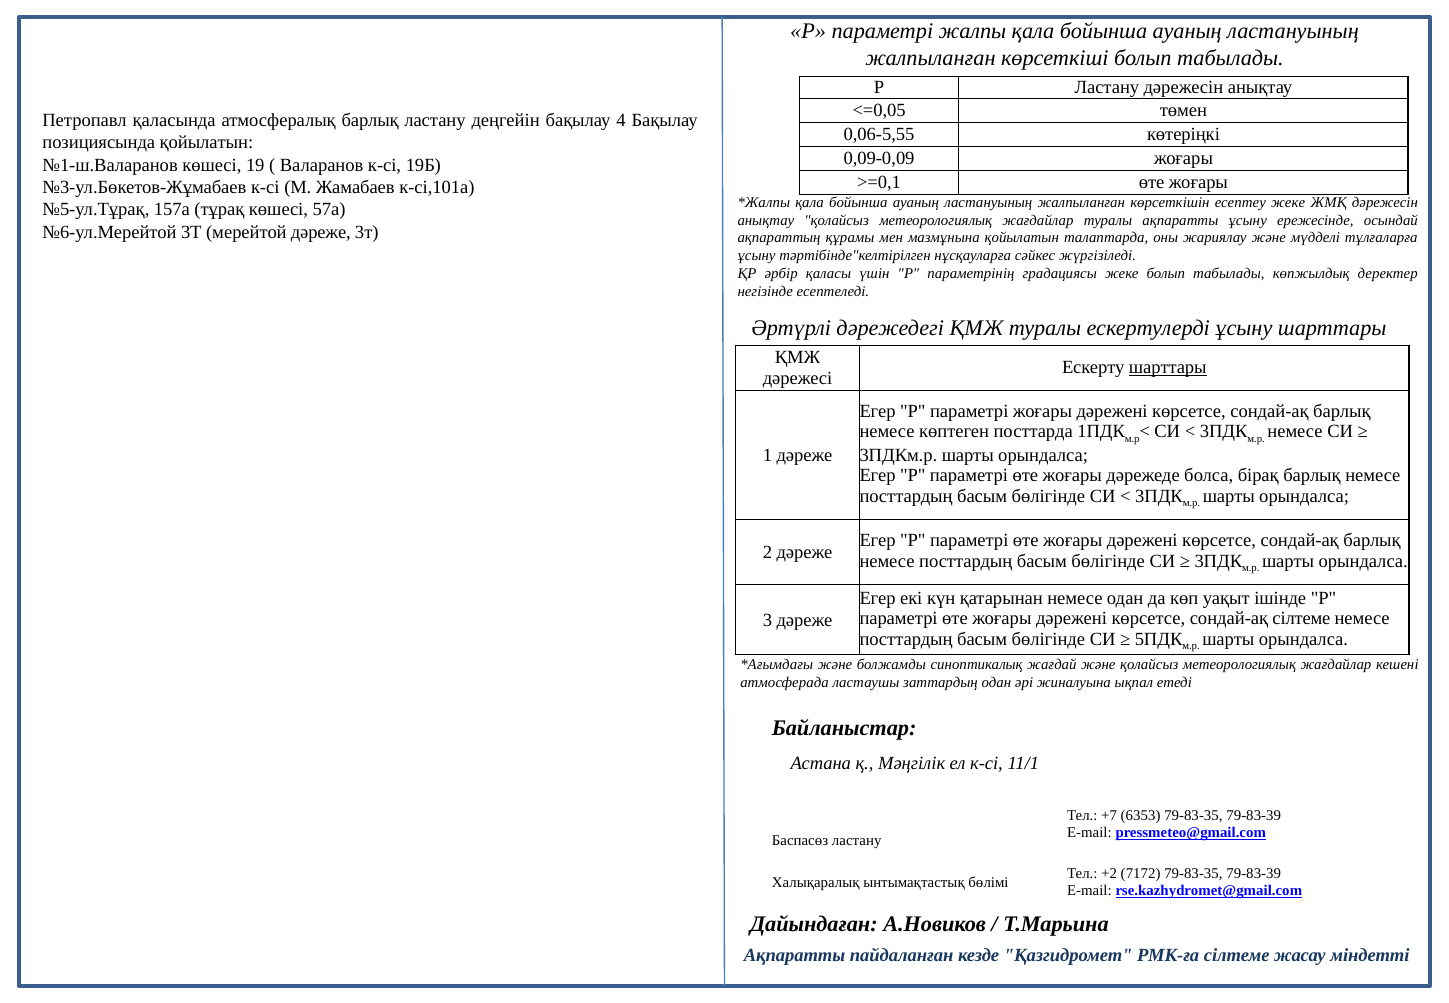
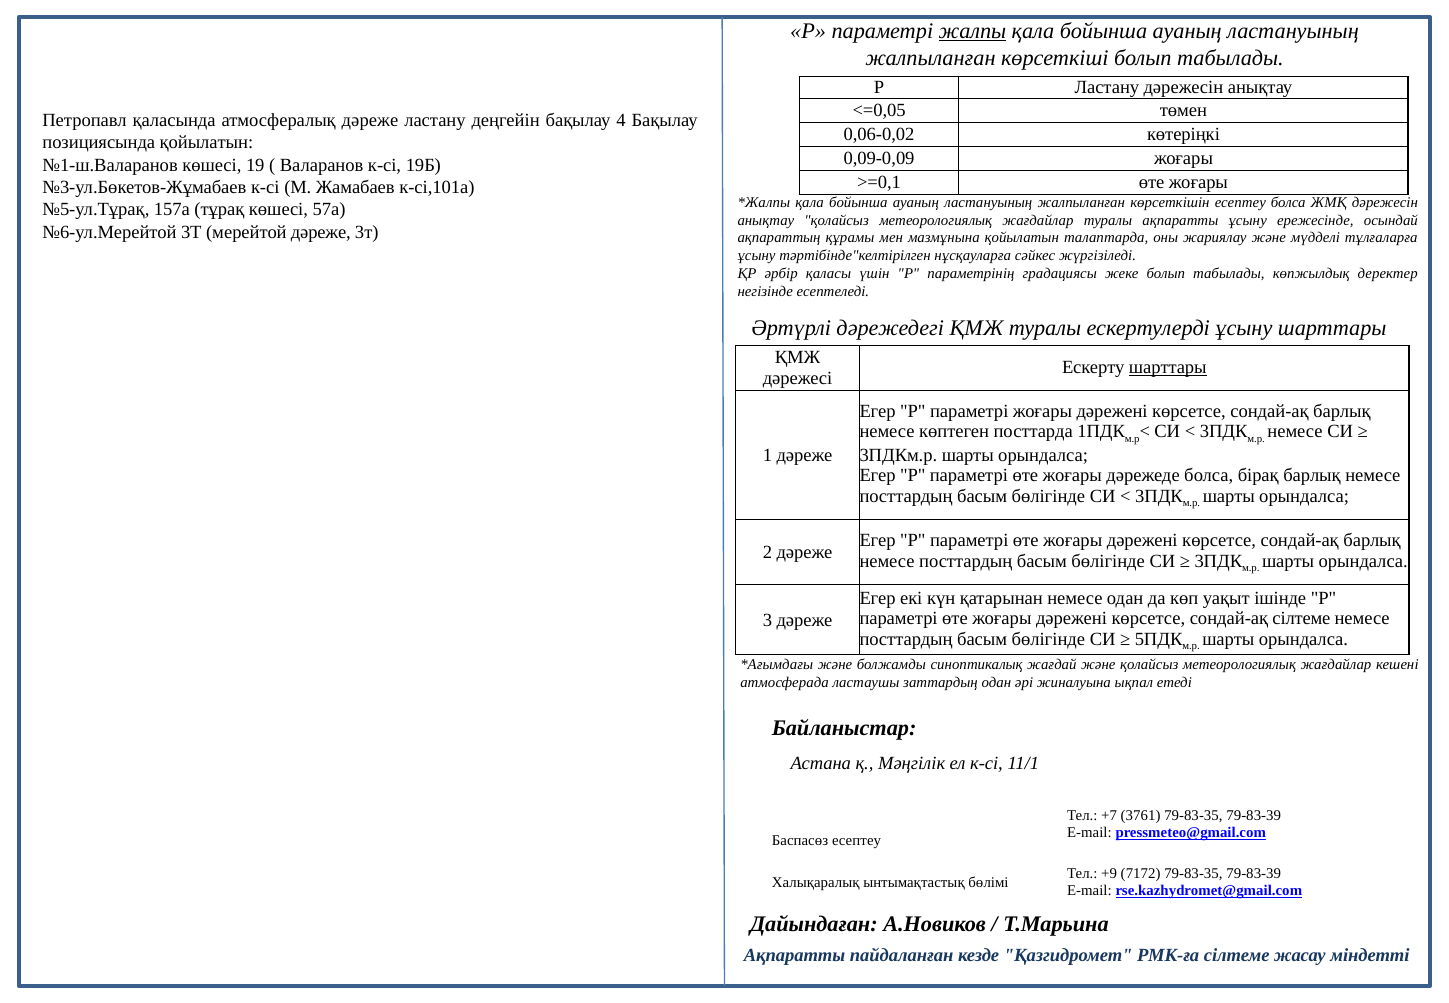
жалпы underline: none -> present (972, 31)
атмосфералық барлық: барлық -> дәреже (370, 120)
0,06-5,55: 0,06-5,55 -> 0,06-0,02 (879, 134)
есептеу жеке: жеке -> болса (1288, 202)
6353: 6353 -> 3761 (1141, 816)
Баспасөз ластану: ластану -> есептеу (857, 841)
+2: +2 -> +9 (1109, 874)
